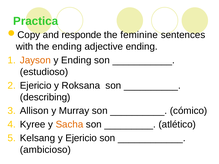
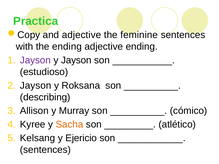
and responde: responde -> adjective (81, 35)
Jayson colour: orange -> purple (35, 60)
y Ending: Ending -> Jayson (76, 60)
Ejericio: Ejericio -> Jayson (36, 86)
ambicioso: ambicioso -> sentences (45, 150)
